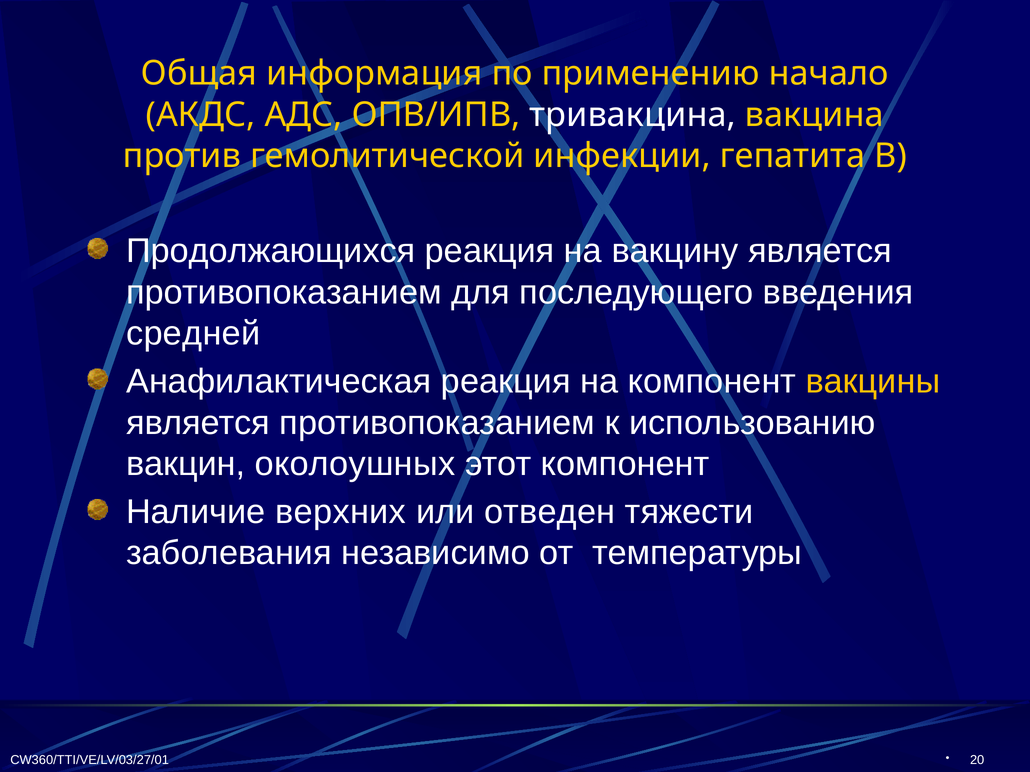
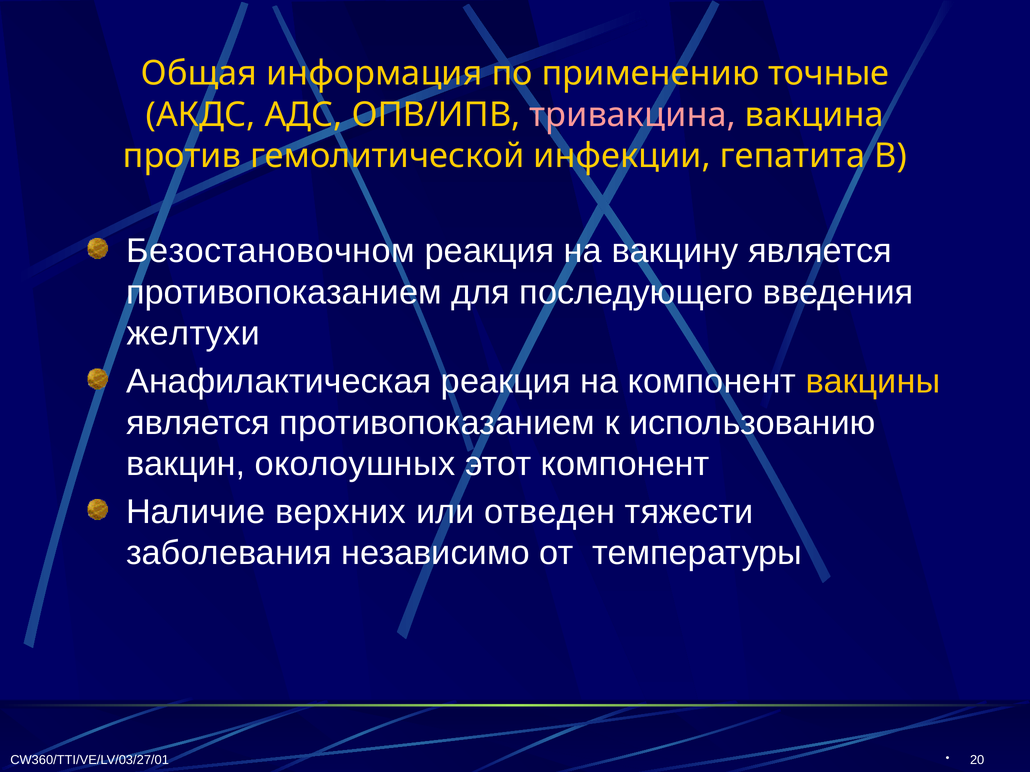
начало: начало -> точные (829, 74)
тривакцина colour: white -> pink (633, 115)
Продолжающихся: Продолжающихся -> Безостановочном (271, 251)
средней: средней -> желтухи (193, 334)
